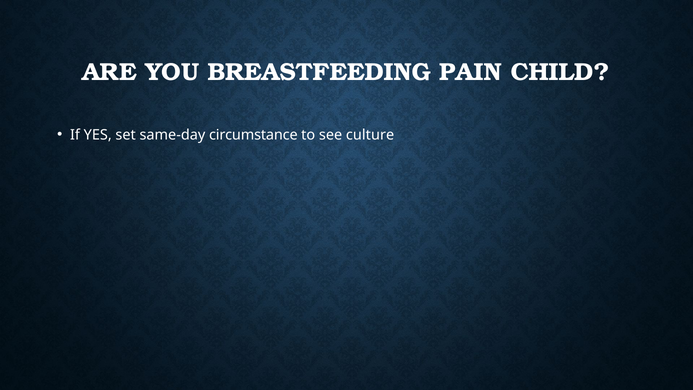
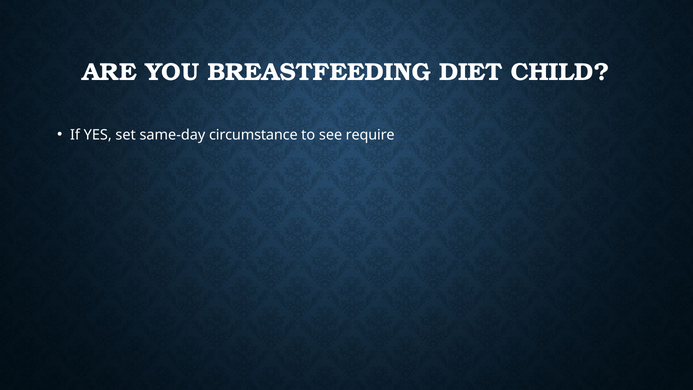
PAIN: PAIN -> DIET (471, 72)
culture: culture -> require (370, 135)
